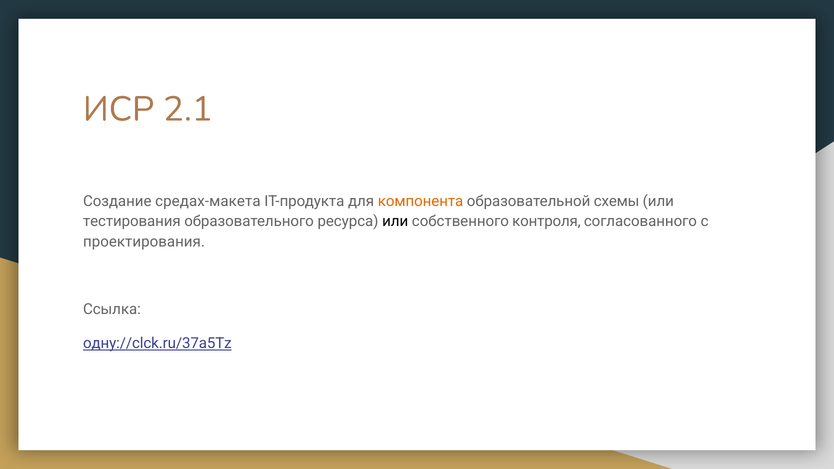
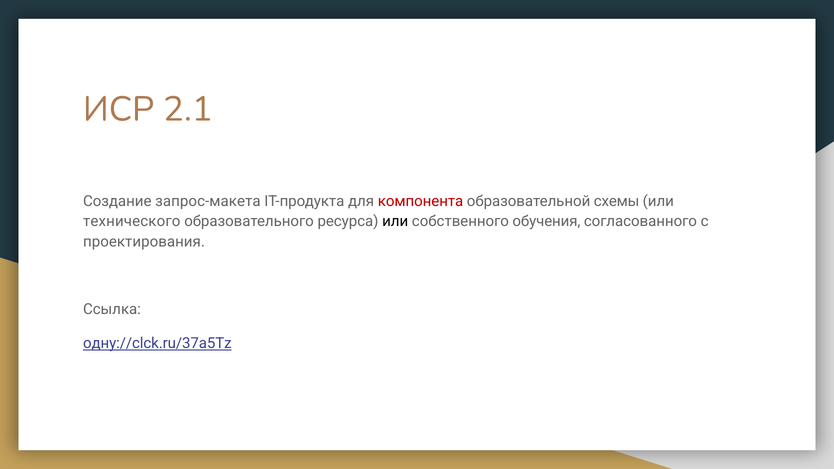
средах-макета: средах-макета -> запрос-макета (208, 201)
компонента colour: orange -> red (421, 201)
тестирования: тестирования -> технического (132, 222)
контроля: контроля -> обучения (546, 222)
